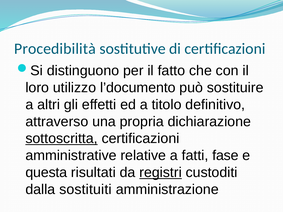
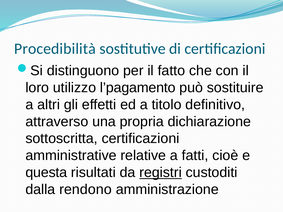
l’documento: l’documento -> l’pagamento (138, 88)
sottoscritta underline: present -> none (62, 139)
fase: fase -> cioè (225, 156)
sostituiti: sostituiti -> rendono (85, 190)
